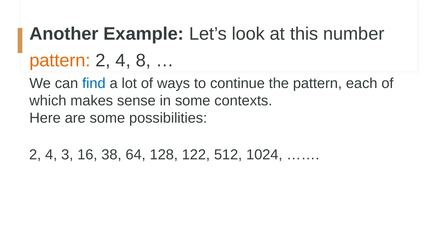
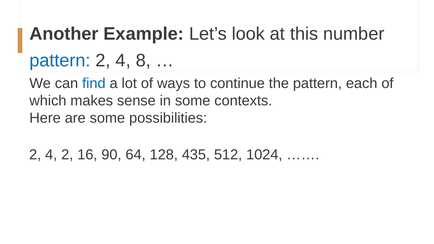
pattern colour: orange -> blue (60, 61)
4 3: 3 -> 2 (67, 155)
38: 38 -> 90 (111, 155)
122: 122 -> 435 (196, 155)
